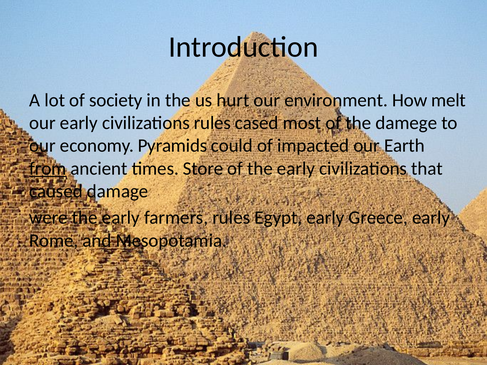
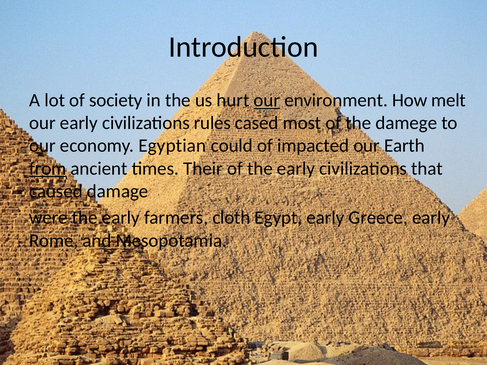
our underline: none -> present (267, 100)
Pyramids: Pyramids -> Egyptian (172, 146)
Store: Store -> Their (203, 169)
farmers rules: rules -> cloth (231, 218)
